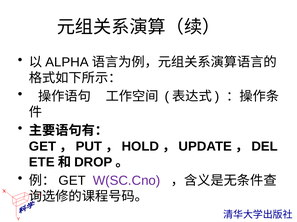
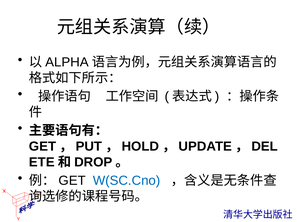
W(SC.Cno colour: purple -> blue (127, 181)
